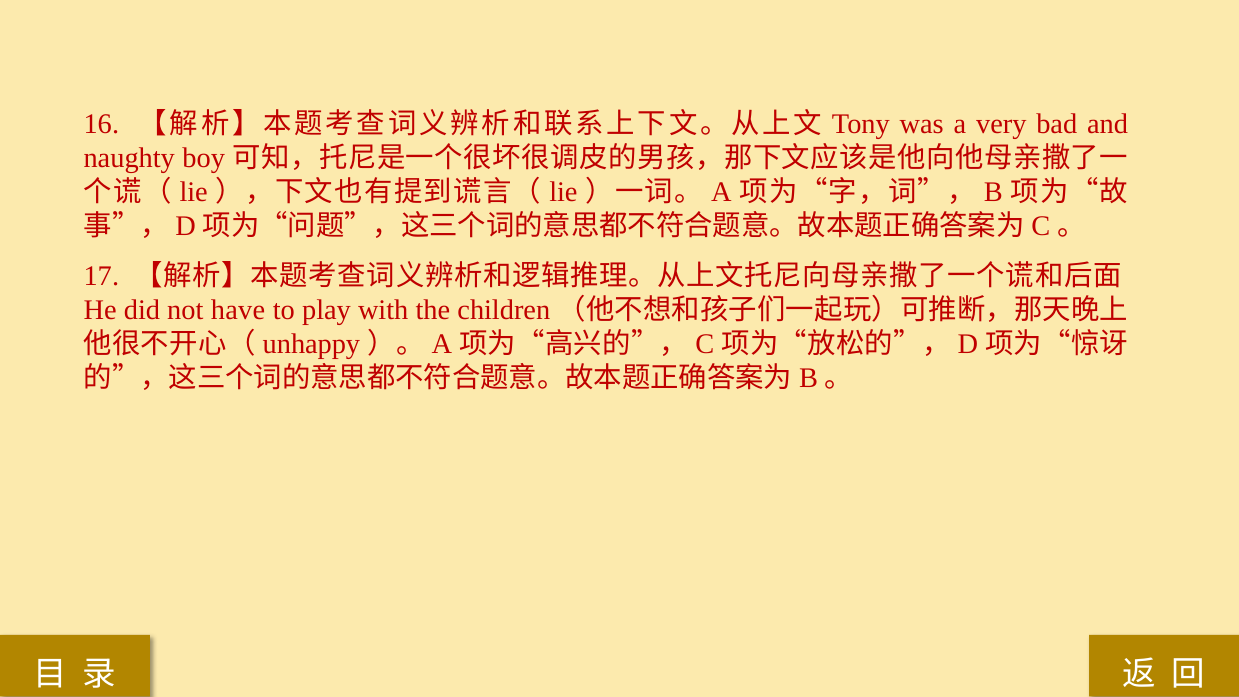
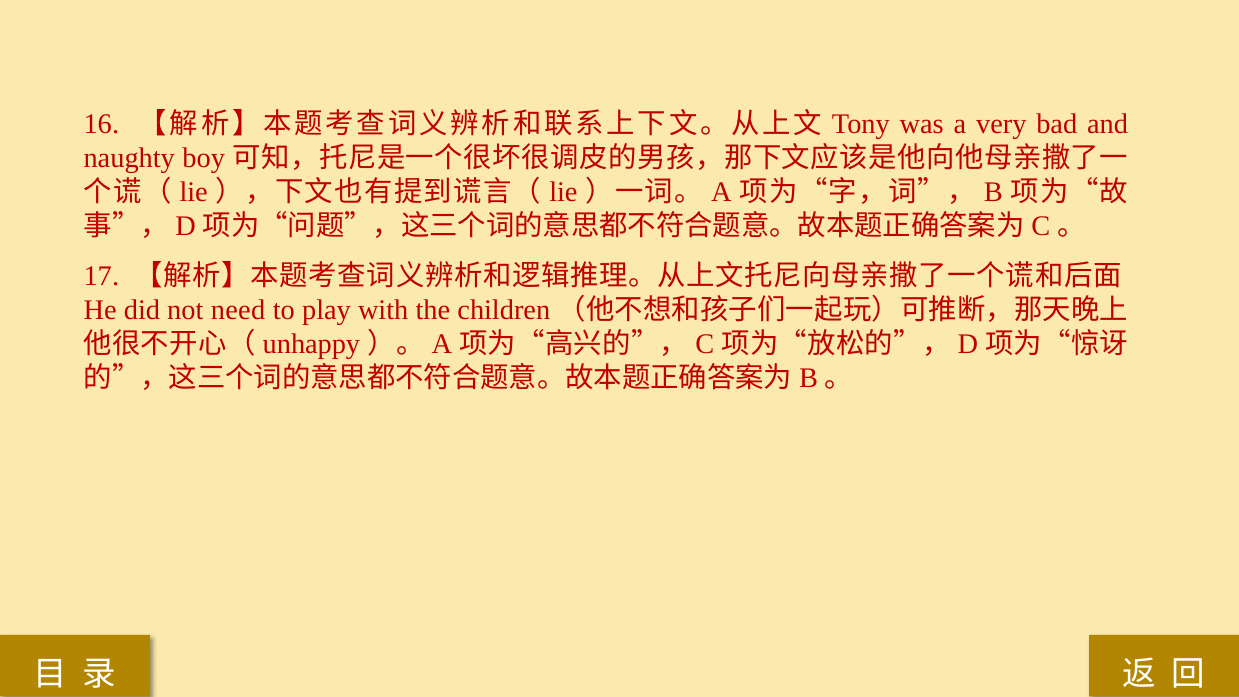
have: have -> need (238, 310)
